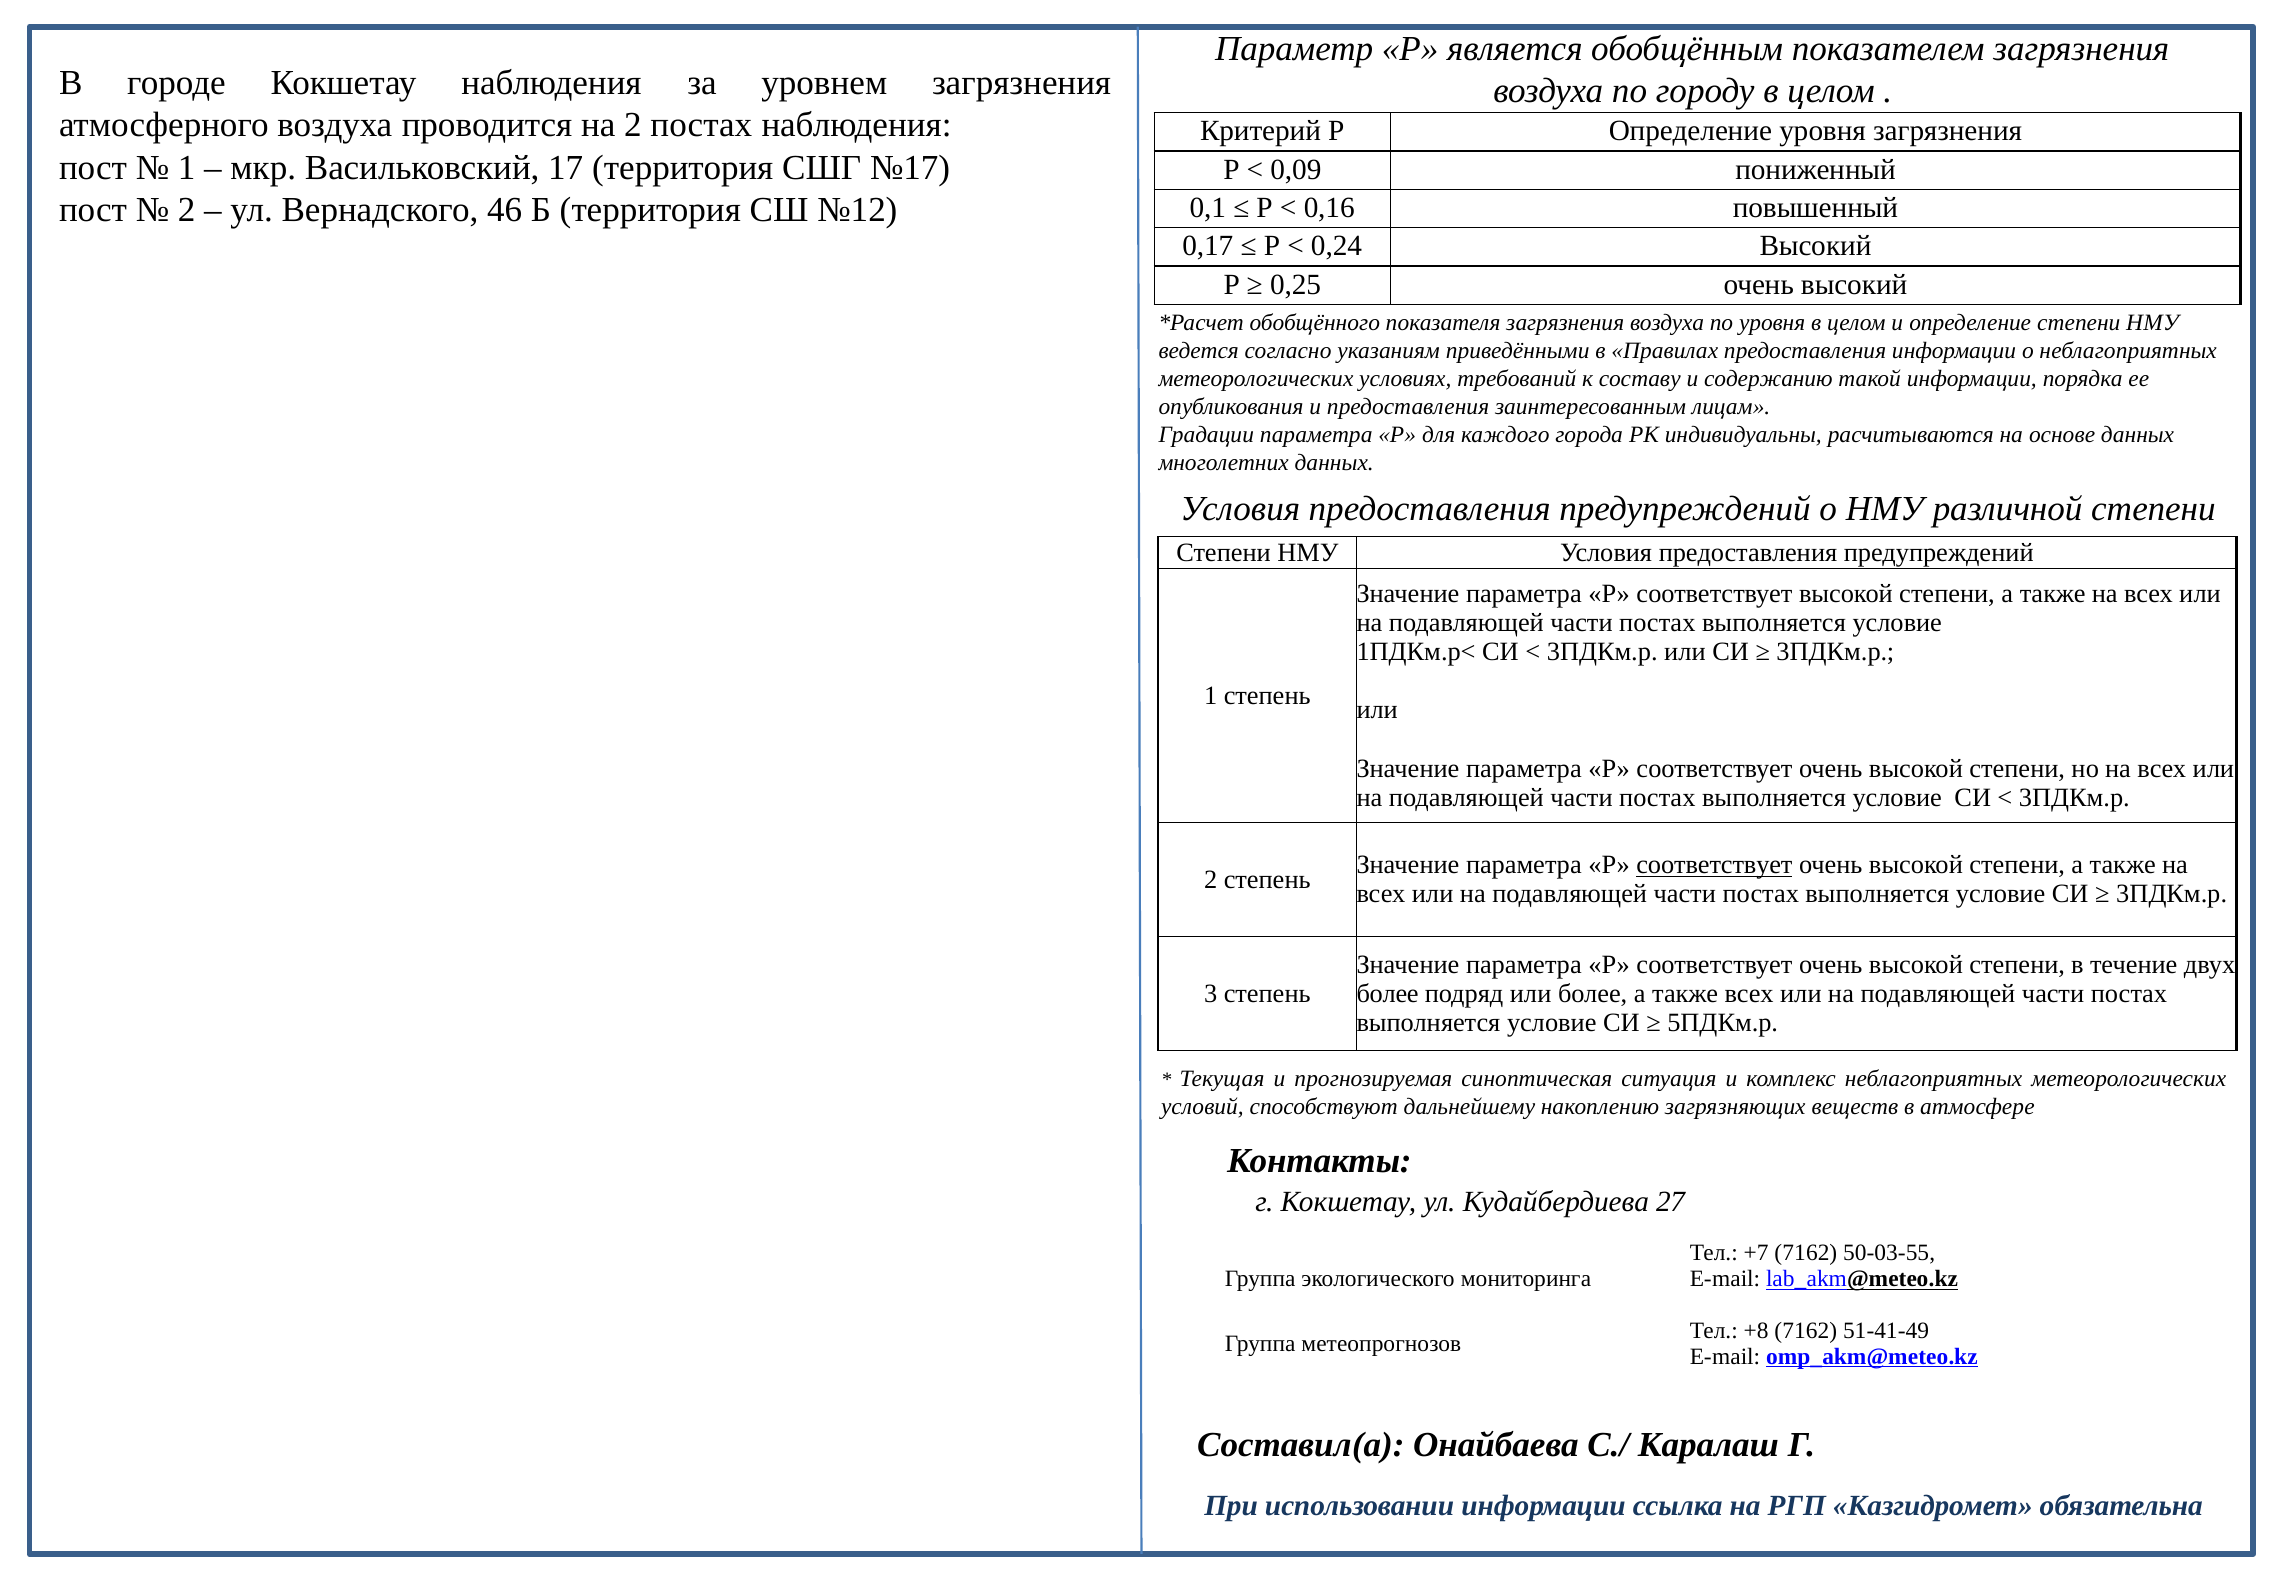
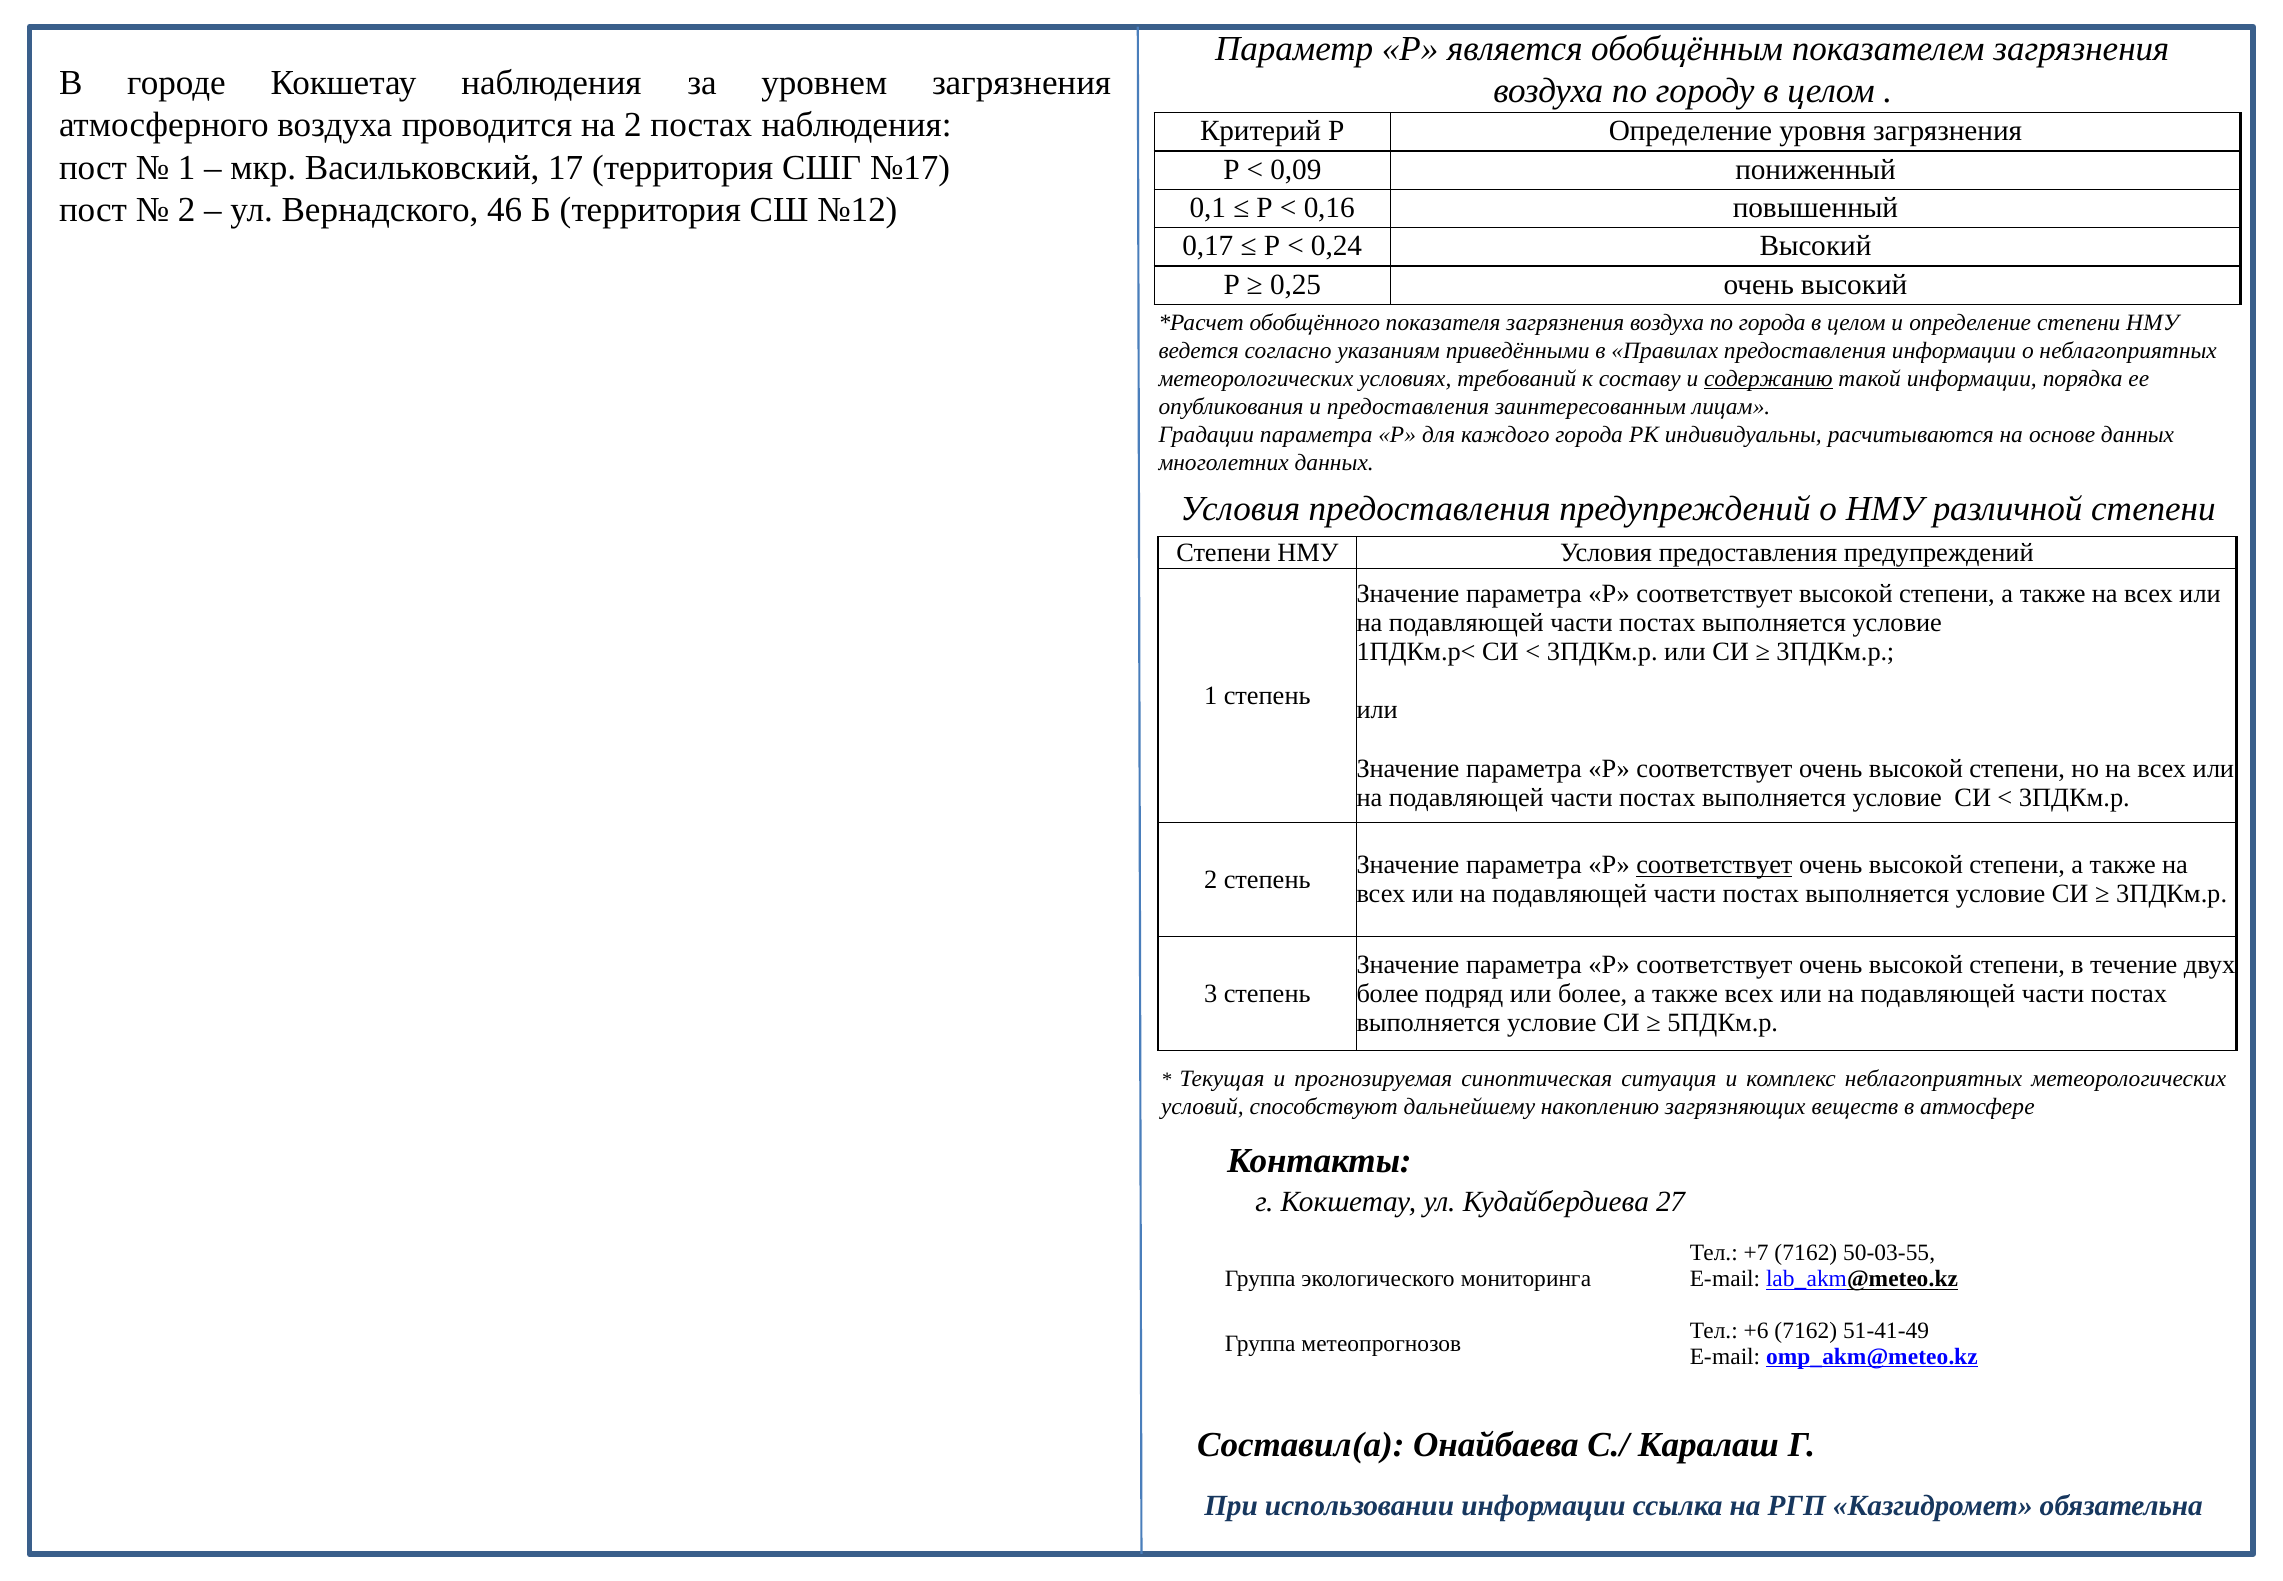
по уровня: уровня -> города (1772, 322)
содержанию underline: none -> present (1768, 379)
+8: +8 -> +6 (1756, 1330)
